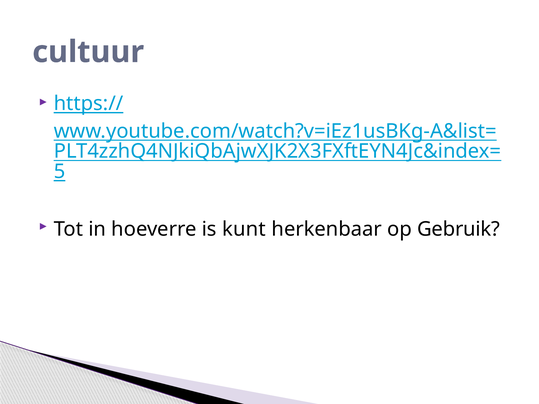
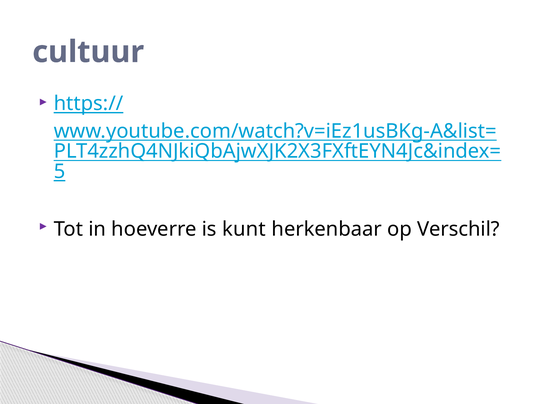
Gebruik: Gebruik -> Verschil (458, 229)
